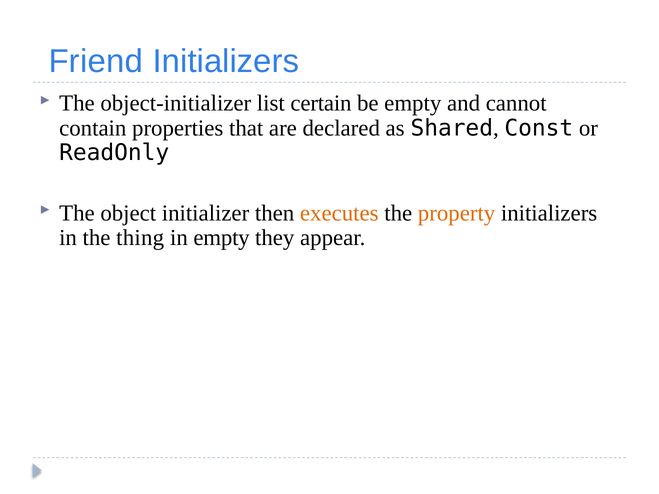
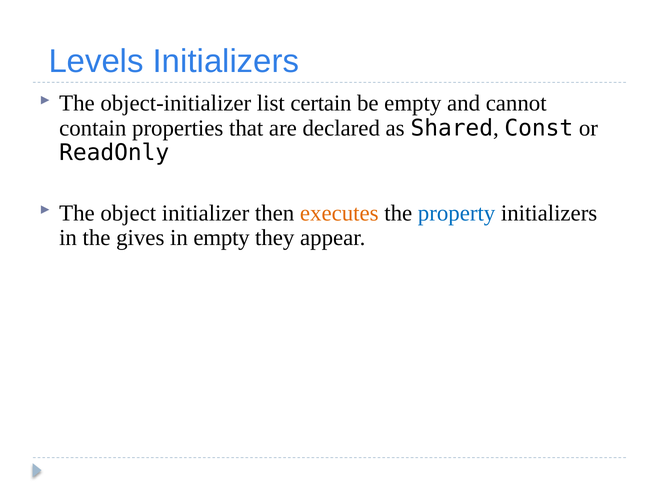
Friend: Friend -> Levels (96, 62)
property colour: orange -> blue (457, 213)
thing: thing -> gives (140, 238)
